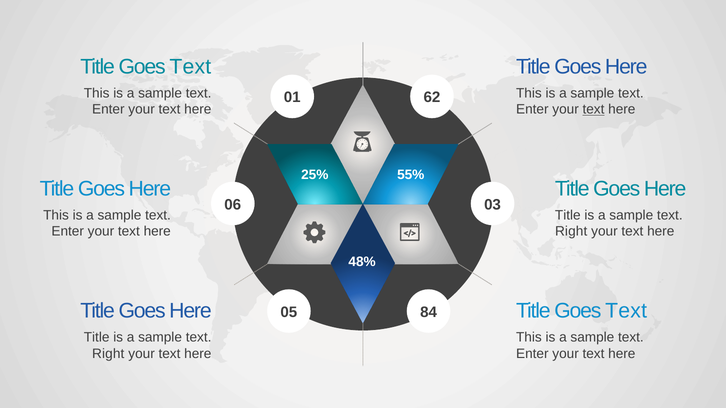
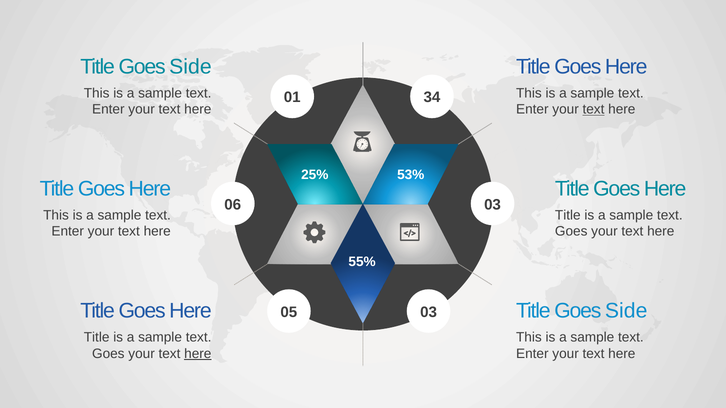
Text: Text -> Side (190, 67)
62: 62 -> 34 (432, 98)
55%: 55% -> 53% (411, 175)
Right: Right -> Goes (571, 232)
48%: 48% -> 55% (362, 262)
Text: Text -> Side (626, 311)
05 84: 84 -> 03 (429, 312)
Right: Right -> Goes (108, 354)
here underline: none -> present (198, 354)
